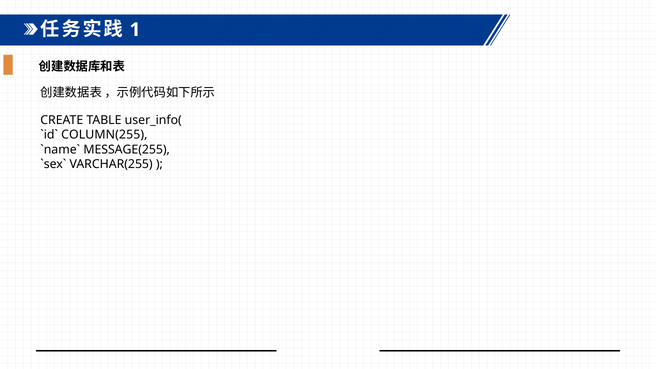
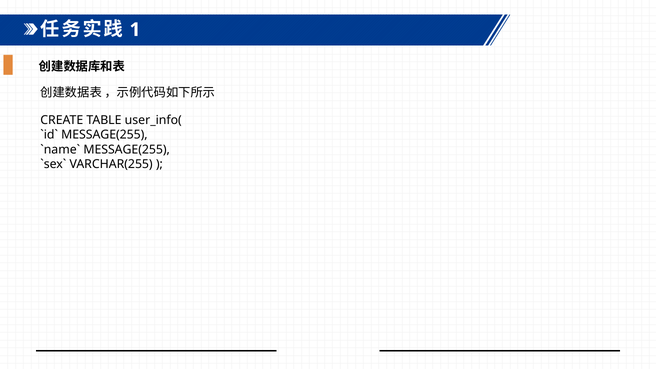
COLUMN(255: COLUMN(255 -> MESSAGE(255 (104, 135)
